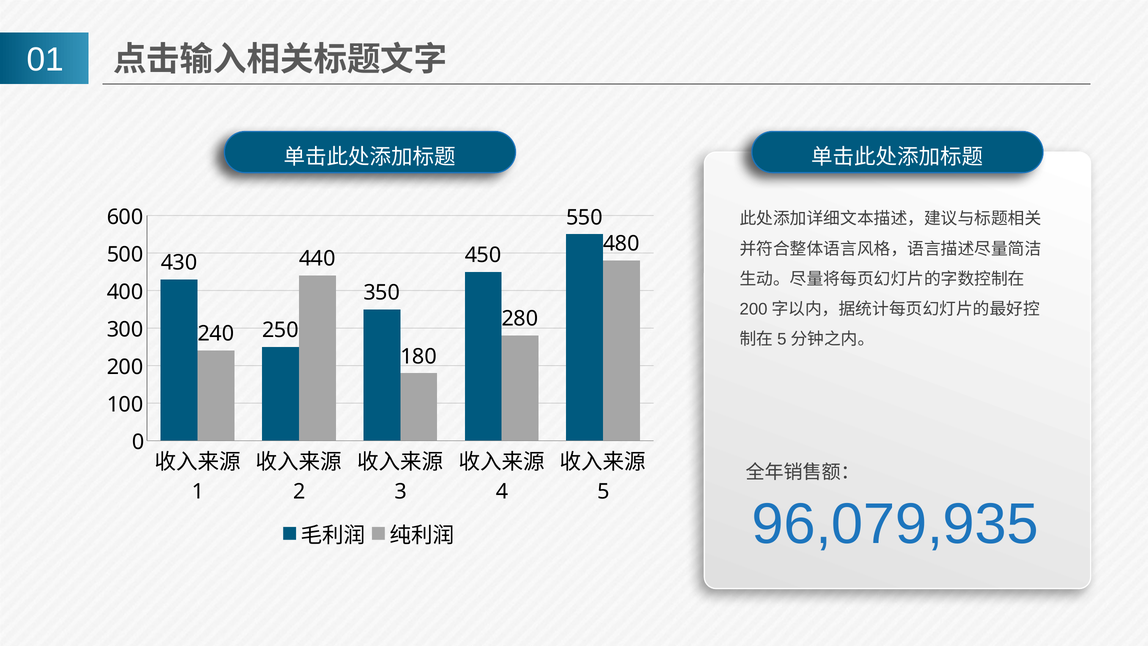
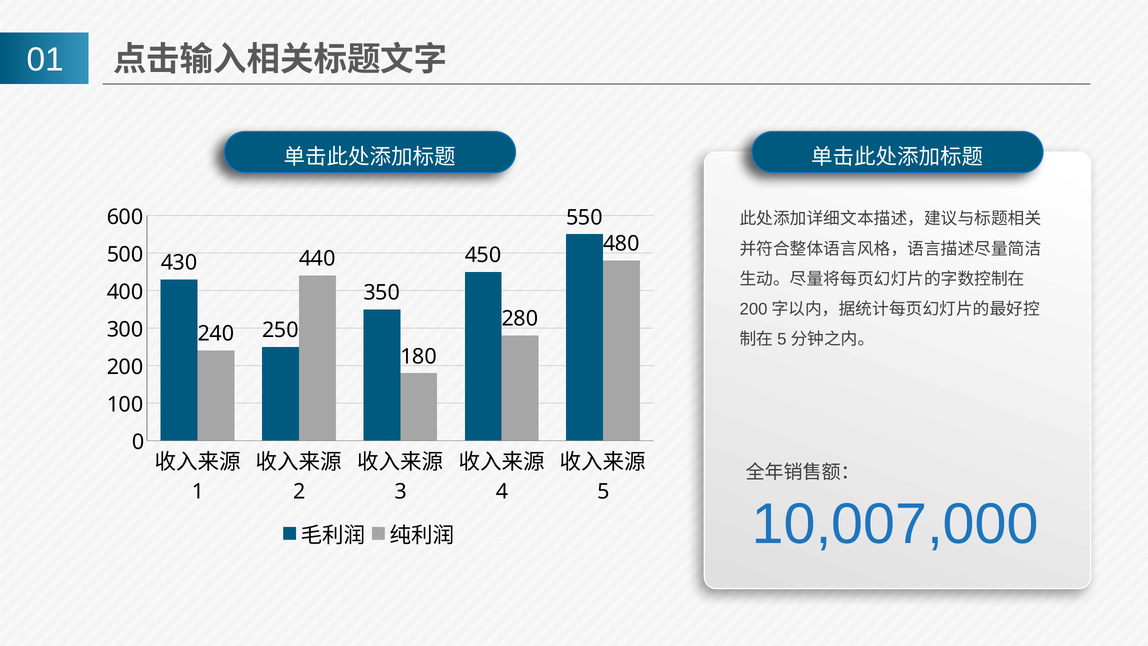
96,079,935: 96,079,935 -> 10,007,000 (895, 524)
